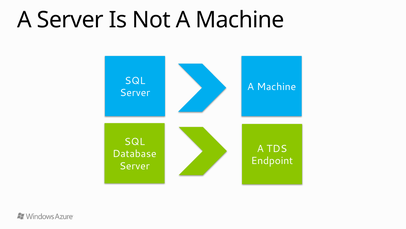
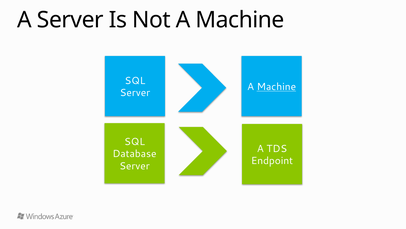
Machine underline: none -> present (276, 87)
